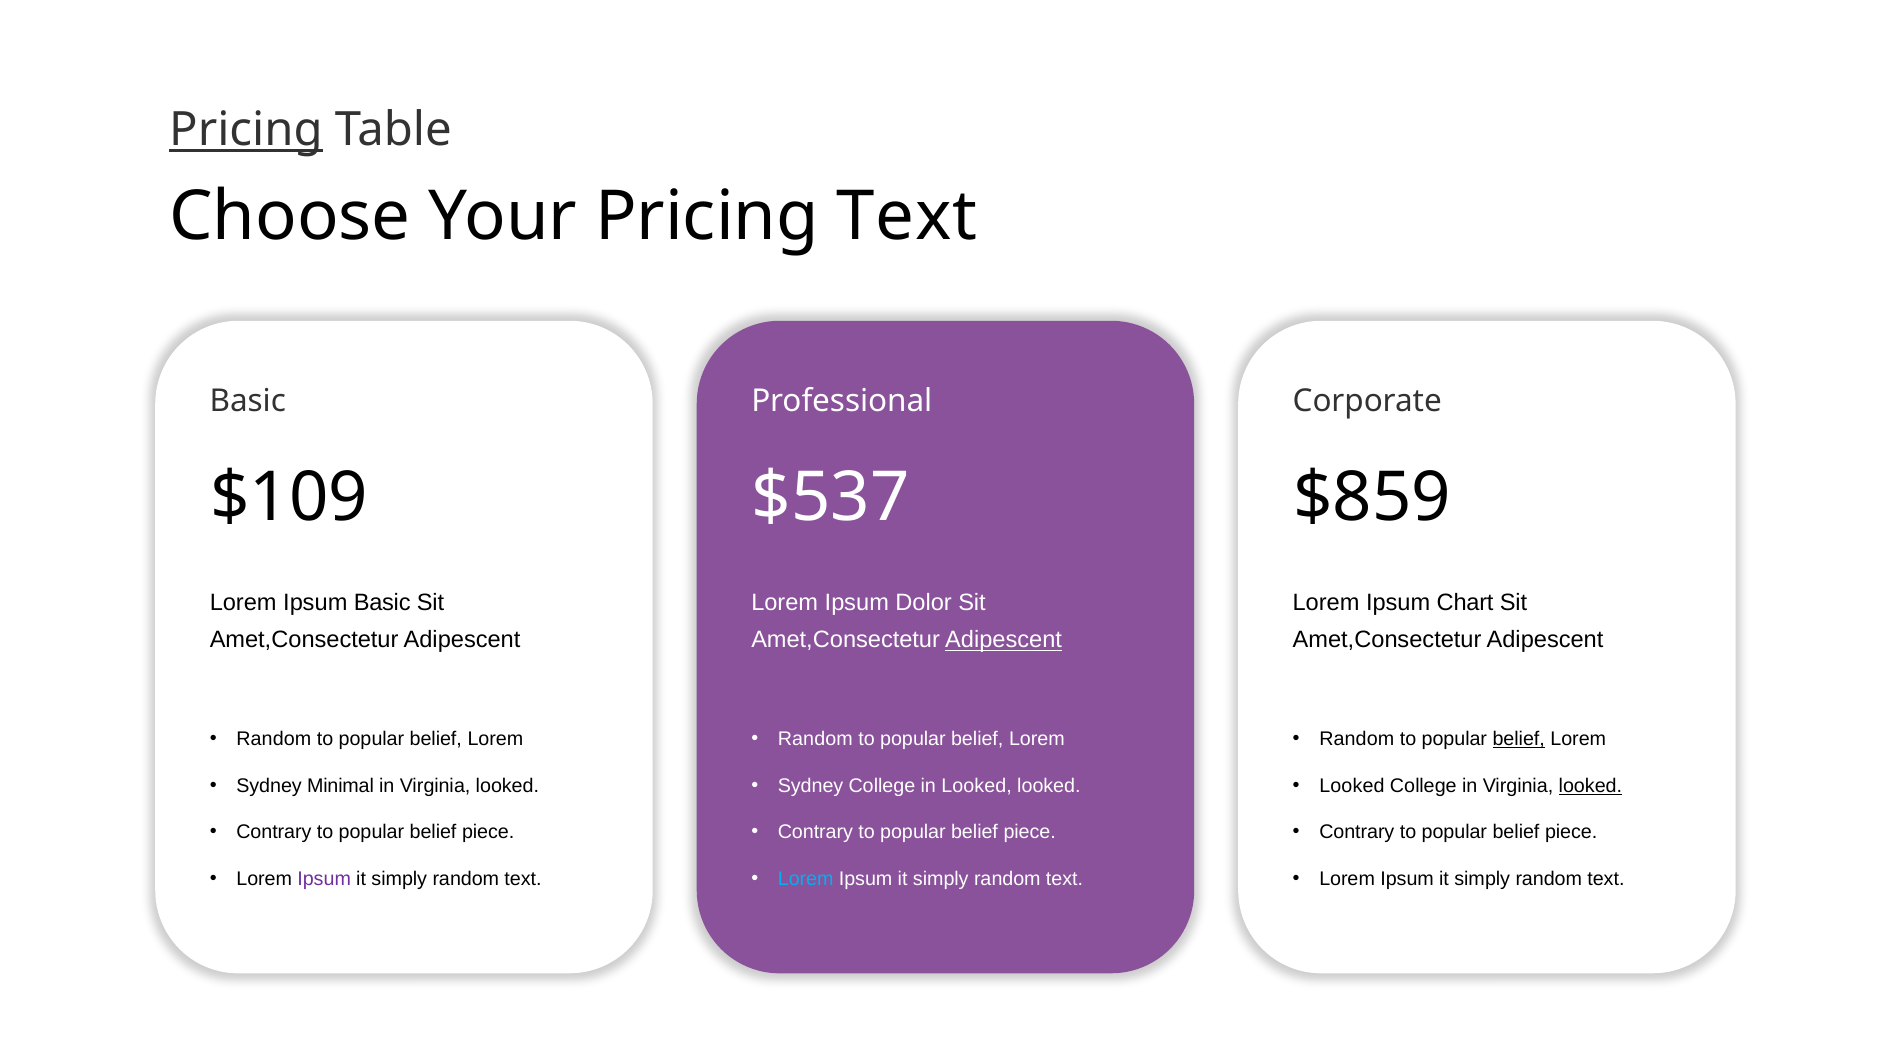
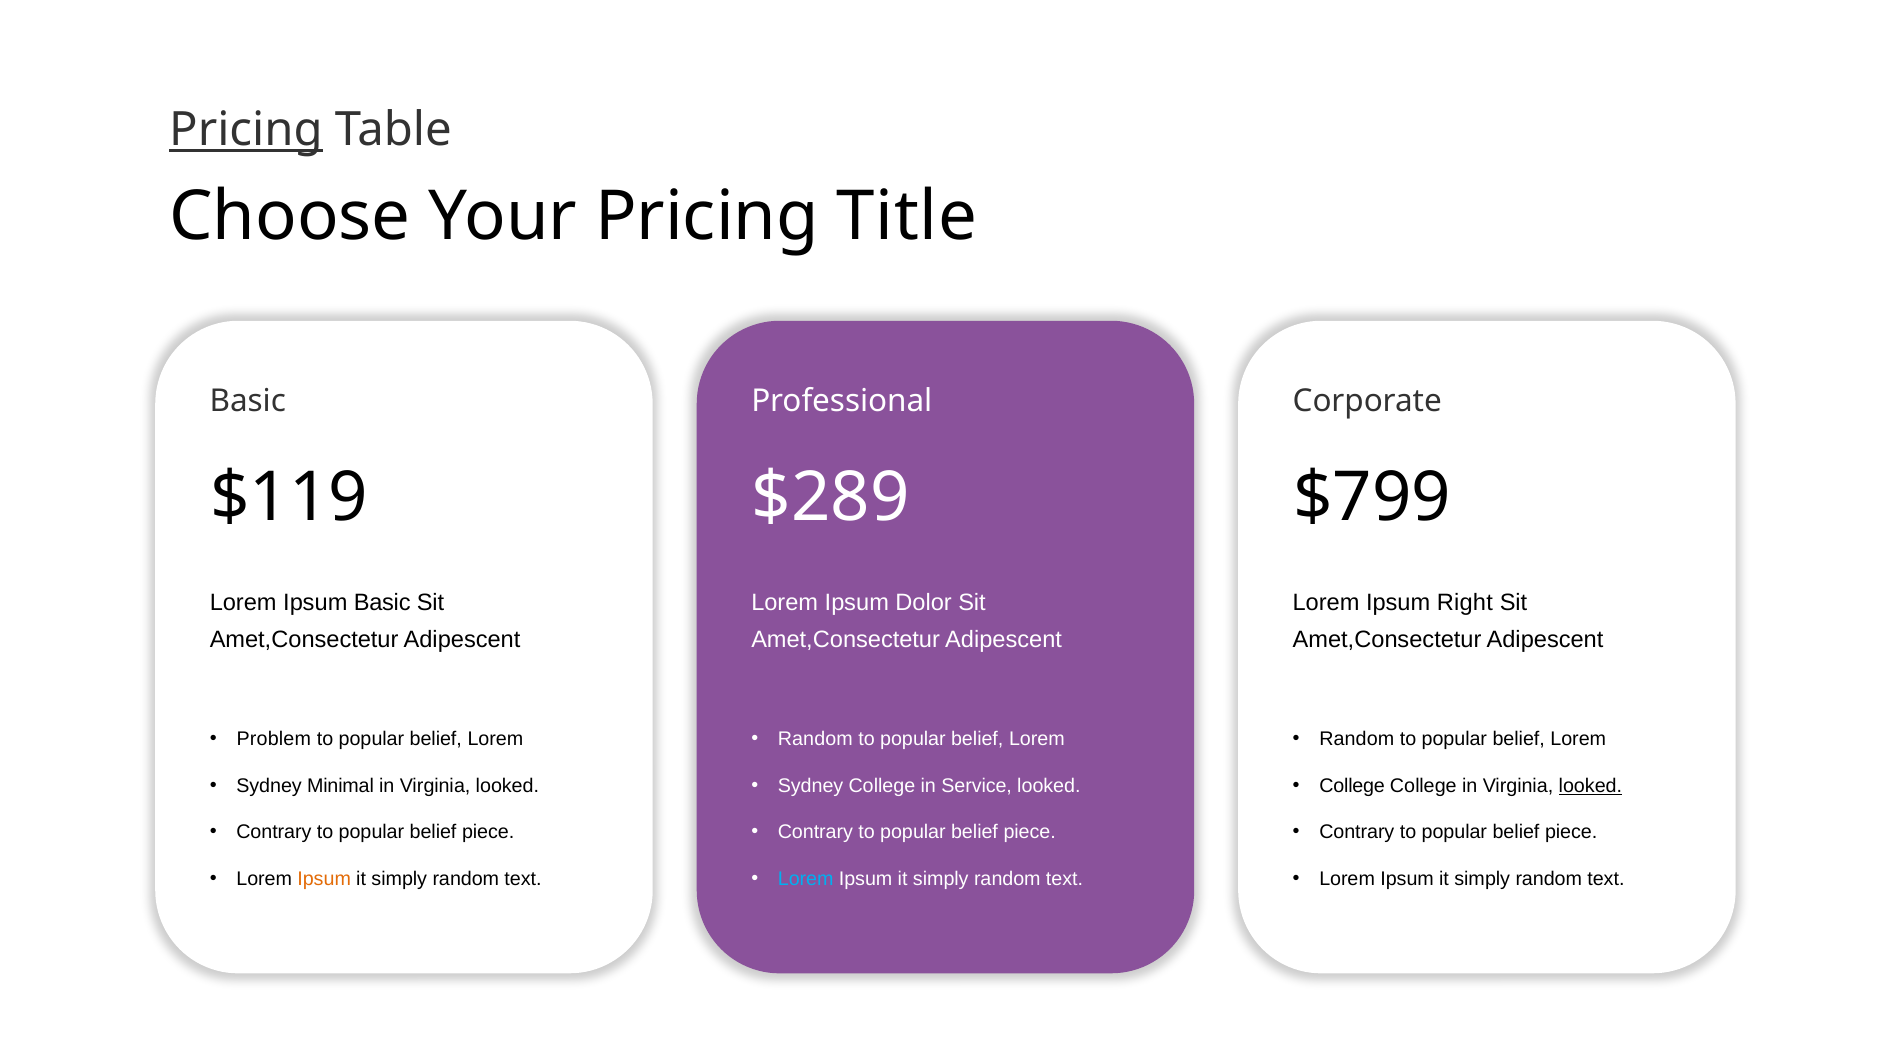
Pricing Text: Text -> Title (907, 217)
$109: $109 -> $119 (289, 498)
$537: $537 -> $289 (831, 498)
$859: $859 -> $799 (1372, 498)
Chart: Chart -> Right (1465, 602)
Adipescent underline: present -> none (1004, 640)
Random: Random -> Problem (274, 739)
belief underline: present -> none (1519, 739)
in Looked: Looked -> Service (977, 786)
Looked: Looked -> College (1352, 786)
Ipsum colour: purple -> orange (324, 879)
